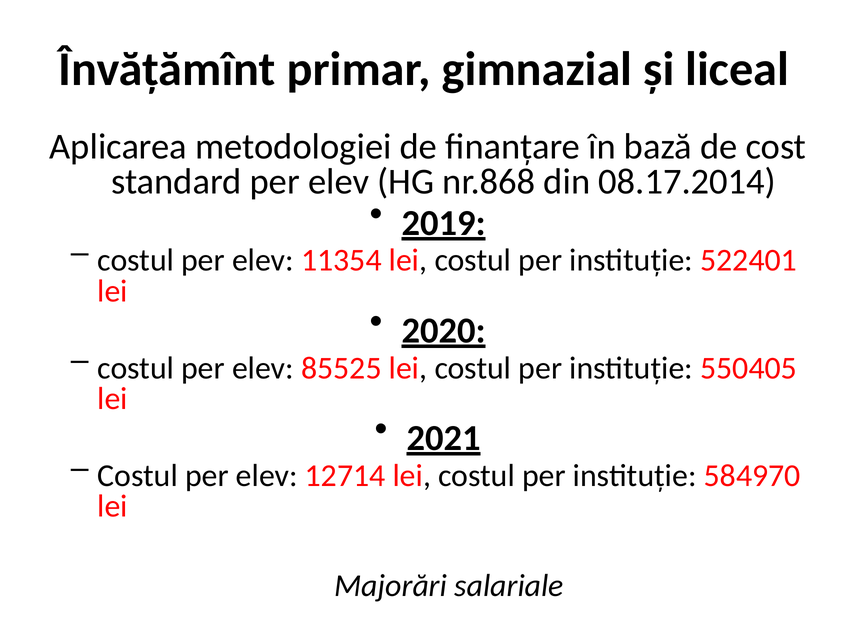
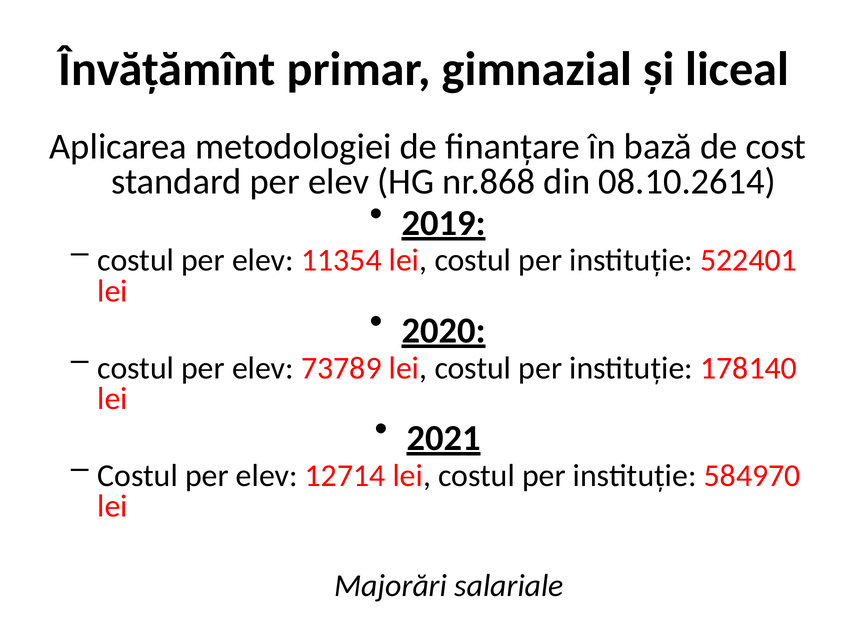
08.17.2014: 08.17.2014 -> 08.10.2614 (687, 182)
85525: 85525 -> 73789 (341, 368)
550405: 550405 -> 178140 (749, 368)
